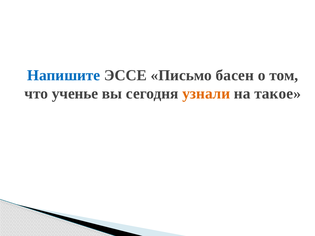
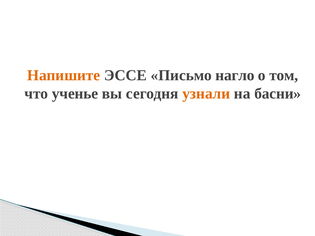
Напишите colour: blue -> orange (64, 75)
басен: басен -> нагло (235, 75)
такое: такое -> басни (278, 94)
